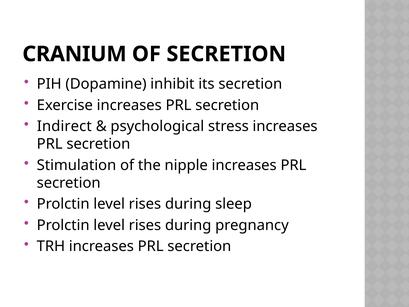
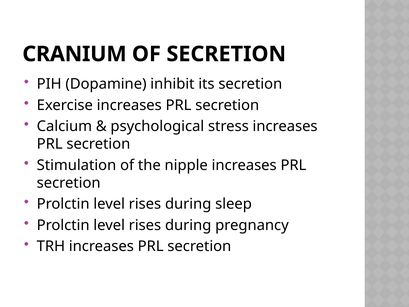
Indirect: Indirect -> Calcium (64, 126)
